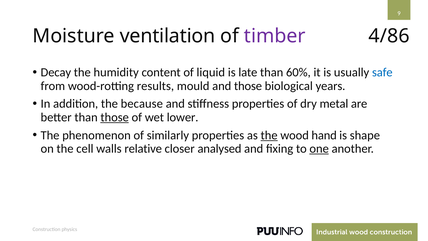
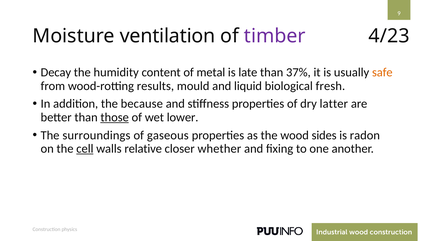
4/86: 4/86 -> 4/23 (389, 36)
liquid: liquid -> metal (211, 72)
60%: 60% -> 37% (298, 72)
safe colour: blue -> orange (382, 72)
and those: those -> liquid (248, 86)
years: years -> fresh (330, 86)
metal: metal -> latter (334, 104)
phenomenon: phenomenon -> surroundings (96, 135)
similarly: similarly -> gaseous (168, 135)
the underline: present -> none (269, 135)
hand: hand -> sides (324, 135)
shape: shape -> radon (365, 135)
cell underline: none -> present (85, 149)
analysed: analysed -> whether (219, 149)
one underline: present -> none (319, 149)
